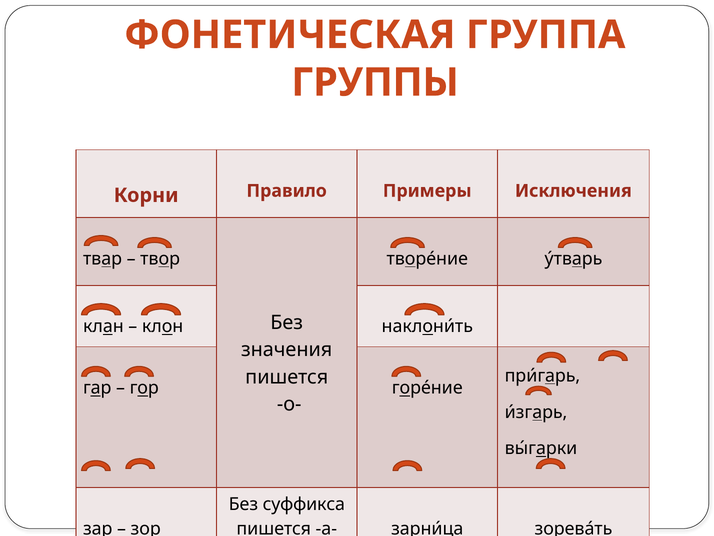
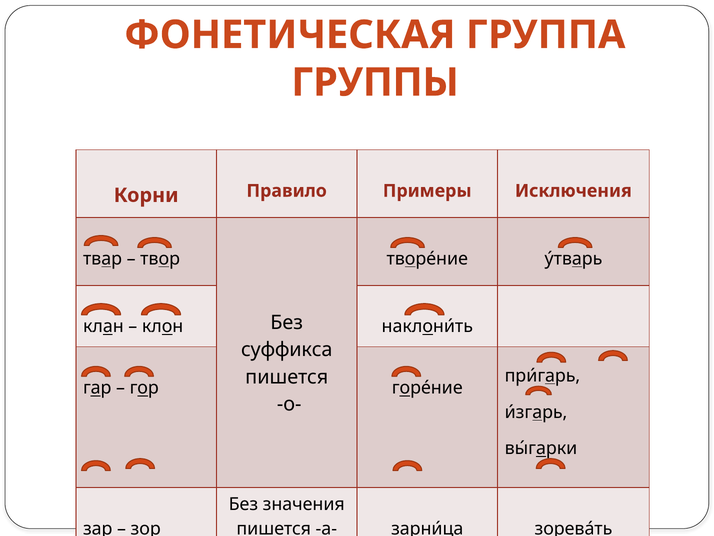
значения: значения -> суффикса (287, 350)
суффикса: суффикса -> значения (304, 504)
